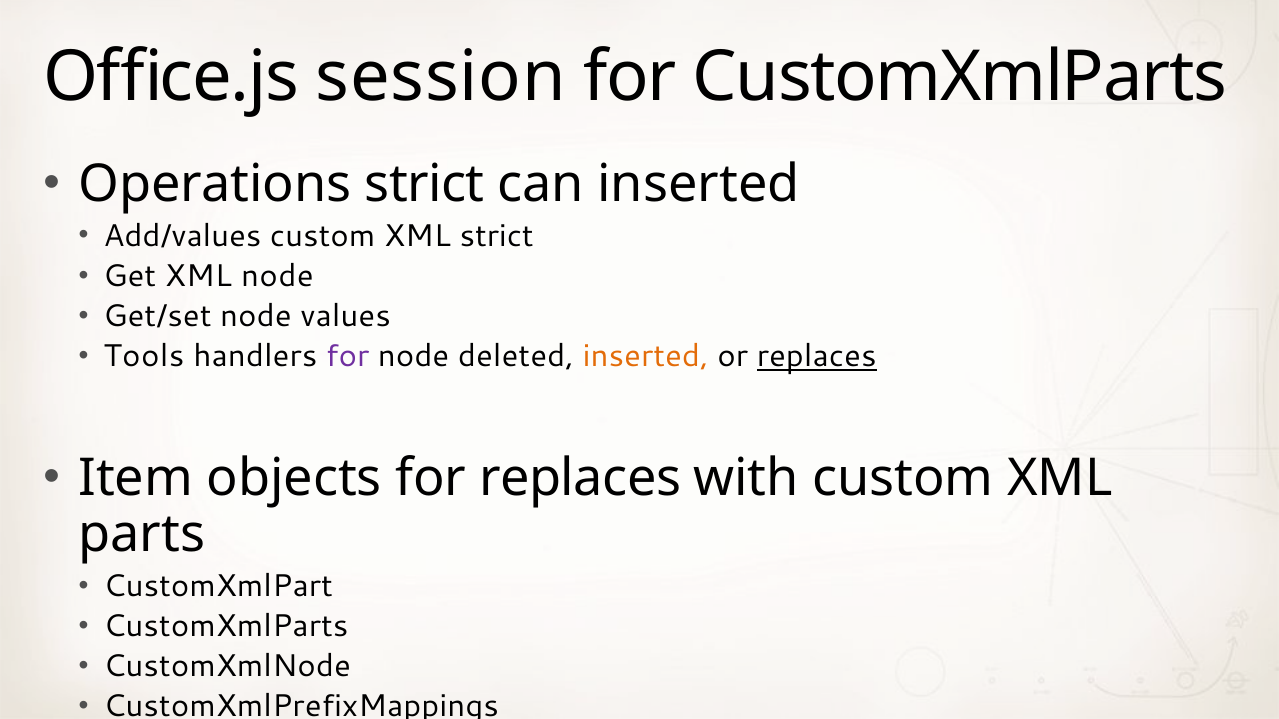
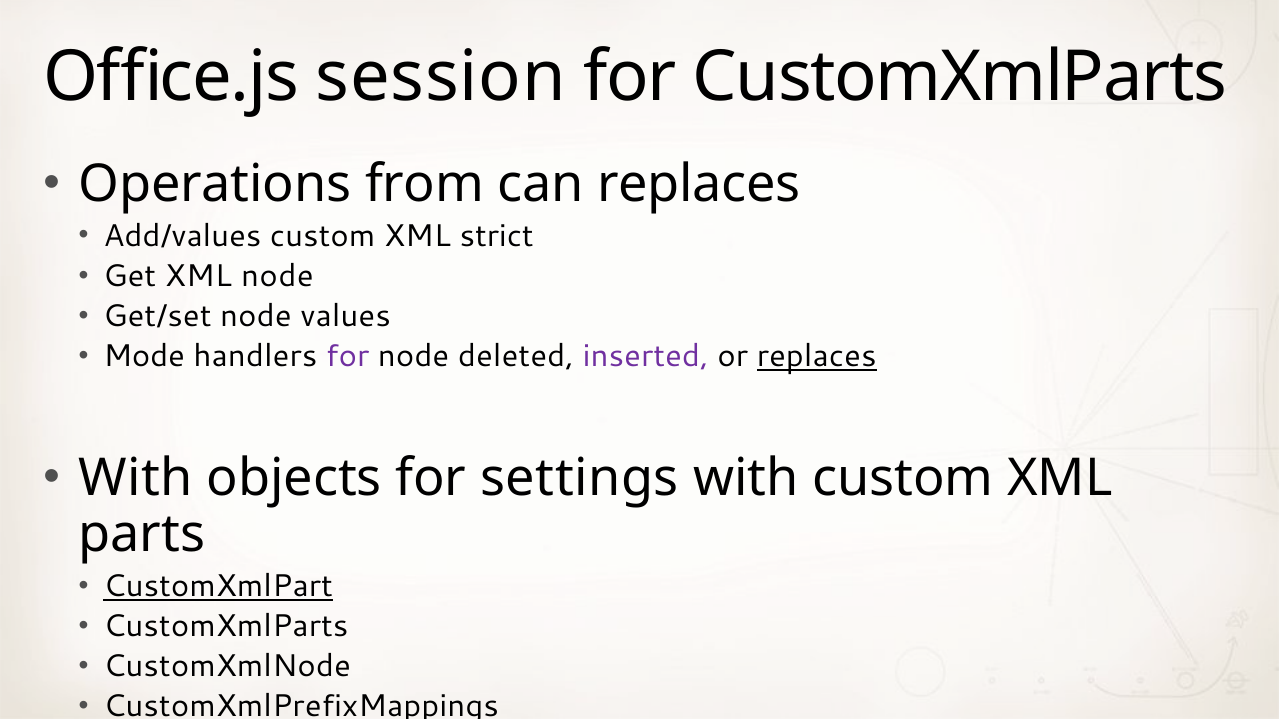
Operations strict: strict -> from (425, 184)
can inserted: inserted -> replaces (699, 184)
Tools: Tools -> Mode (144, 356)
inserted colour: orange -> purple (646, 356)
Item: Item -> With (136, 479)
for replaces: replaces -> settings (580, 479)
CustomXmlPart underline: none -> present (218, 587)
